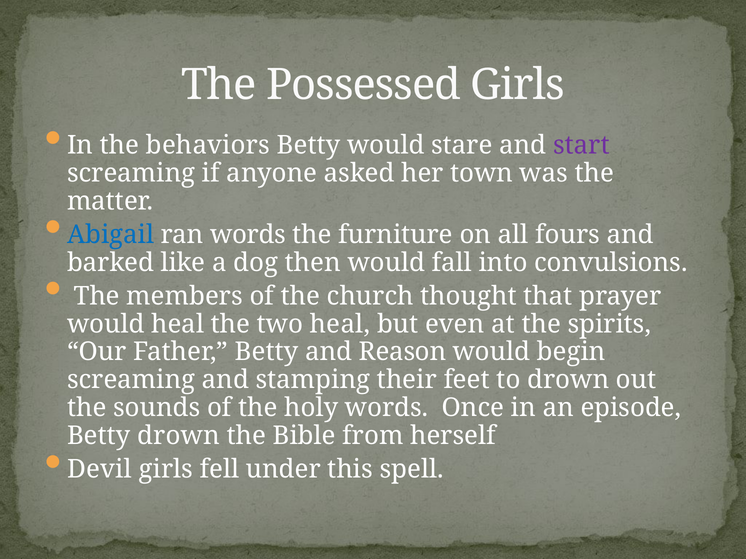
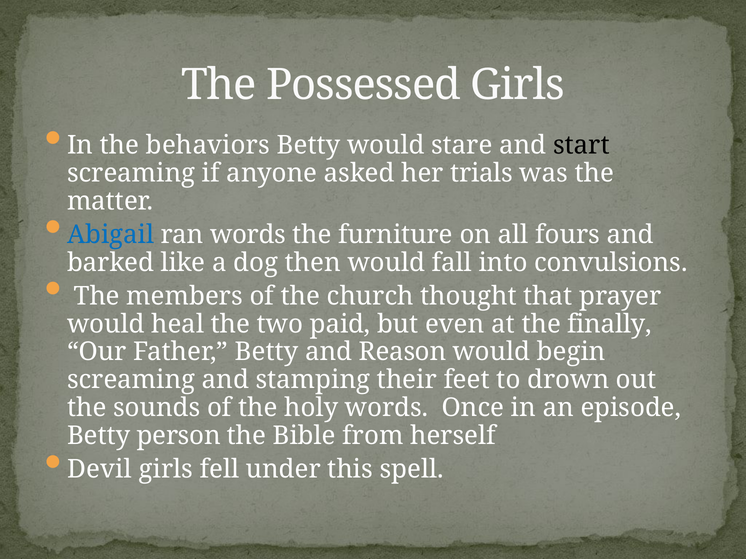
start colour: purple -> black (581, 145)
town: town -> trials (482, 173)
two heal: heal -> paid (340, 324)
spirits: spirits -> finally (609, 324)
Betty drown: drown -> person (179, 436)
